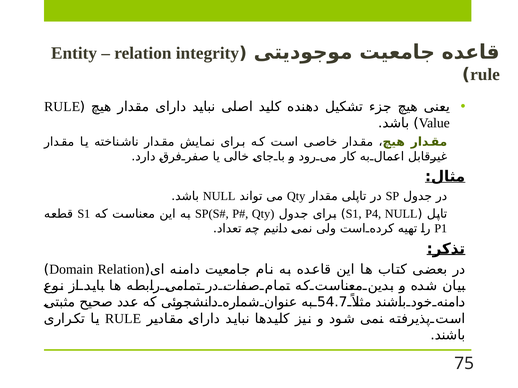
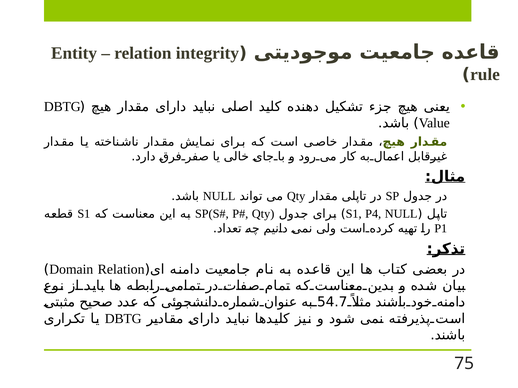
RULE: RULE -> DBTG (62, 107)
RULE: RULE -> DBTG (123, 319)
